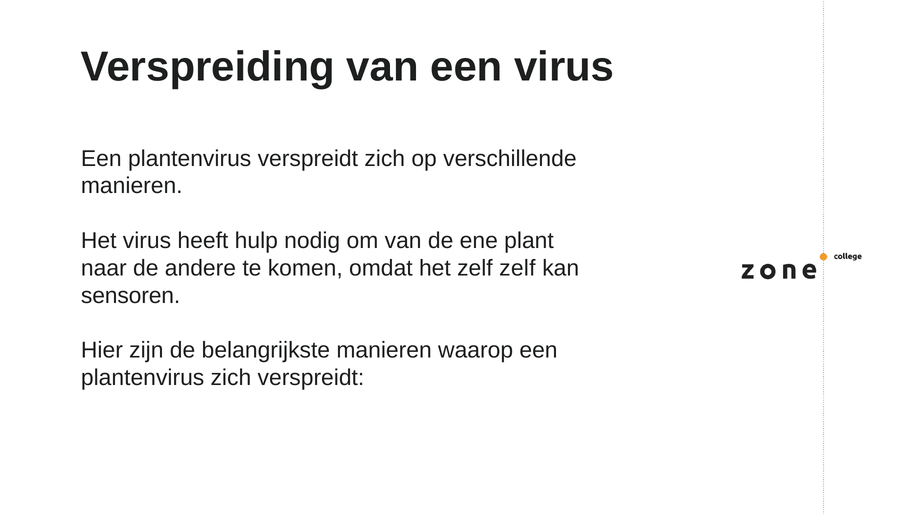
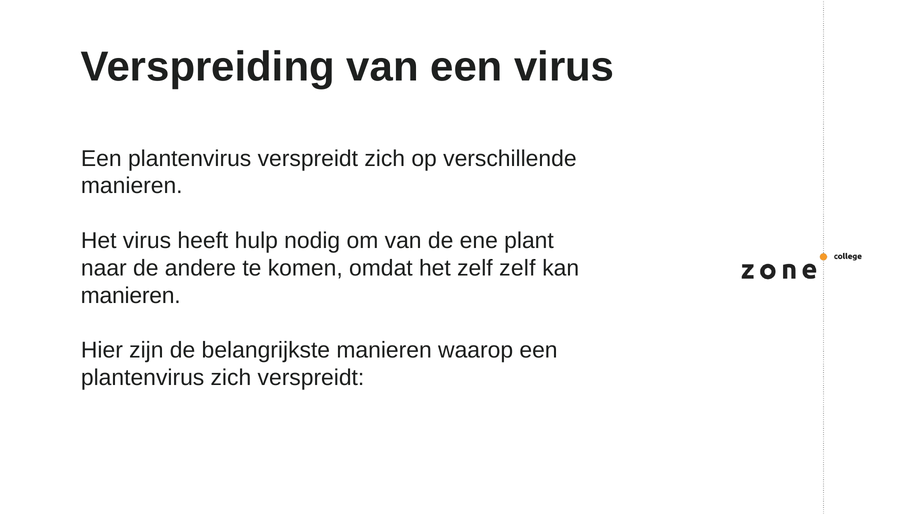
sensoren: sensoren -> manieren (131, 296)
